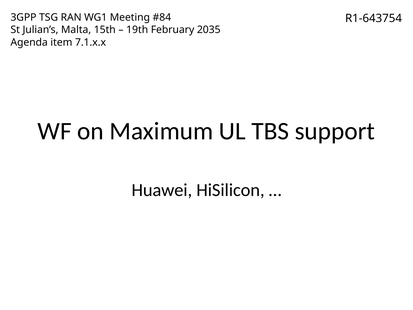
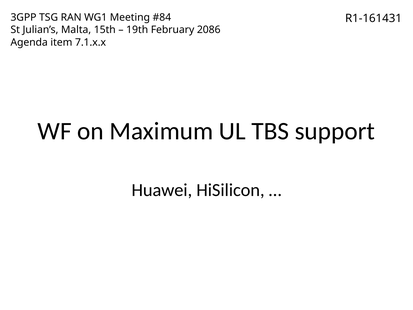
R1-643754: R1-643754 -> R1-161431 (373, 18)
2035: 2035 -> 2086 (209, 30)
